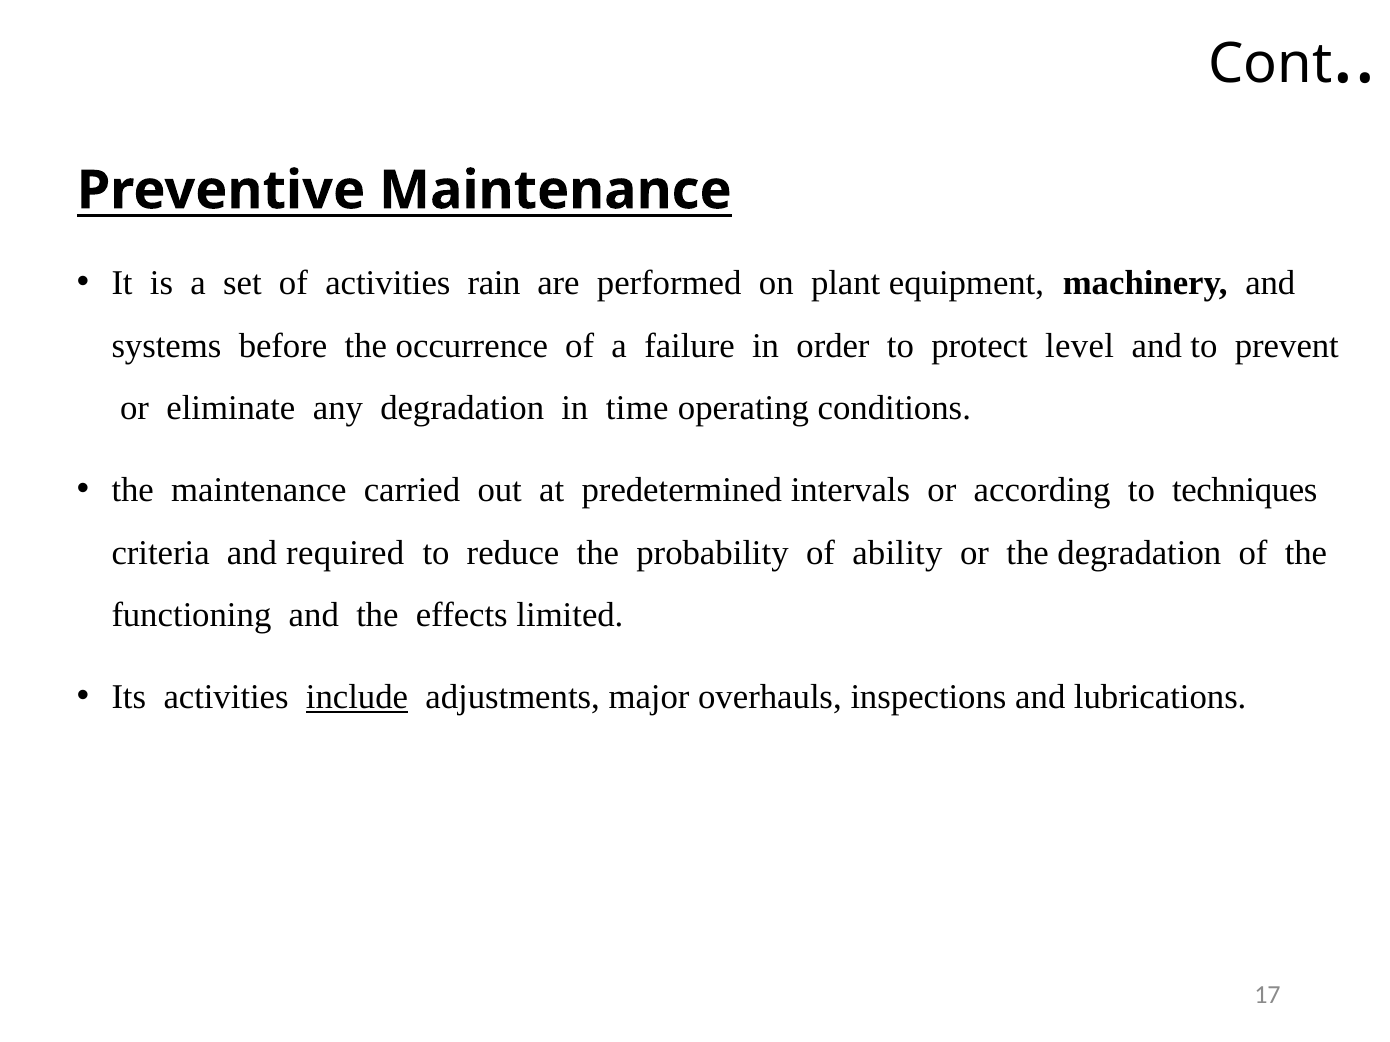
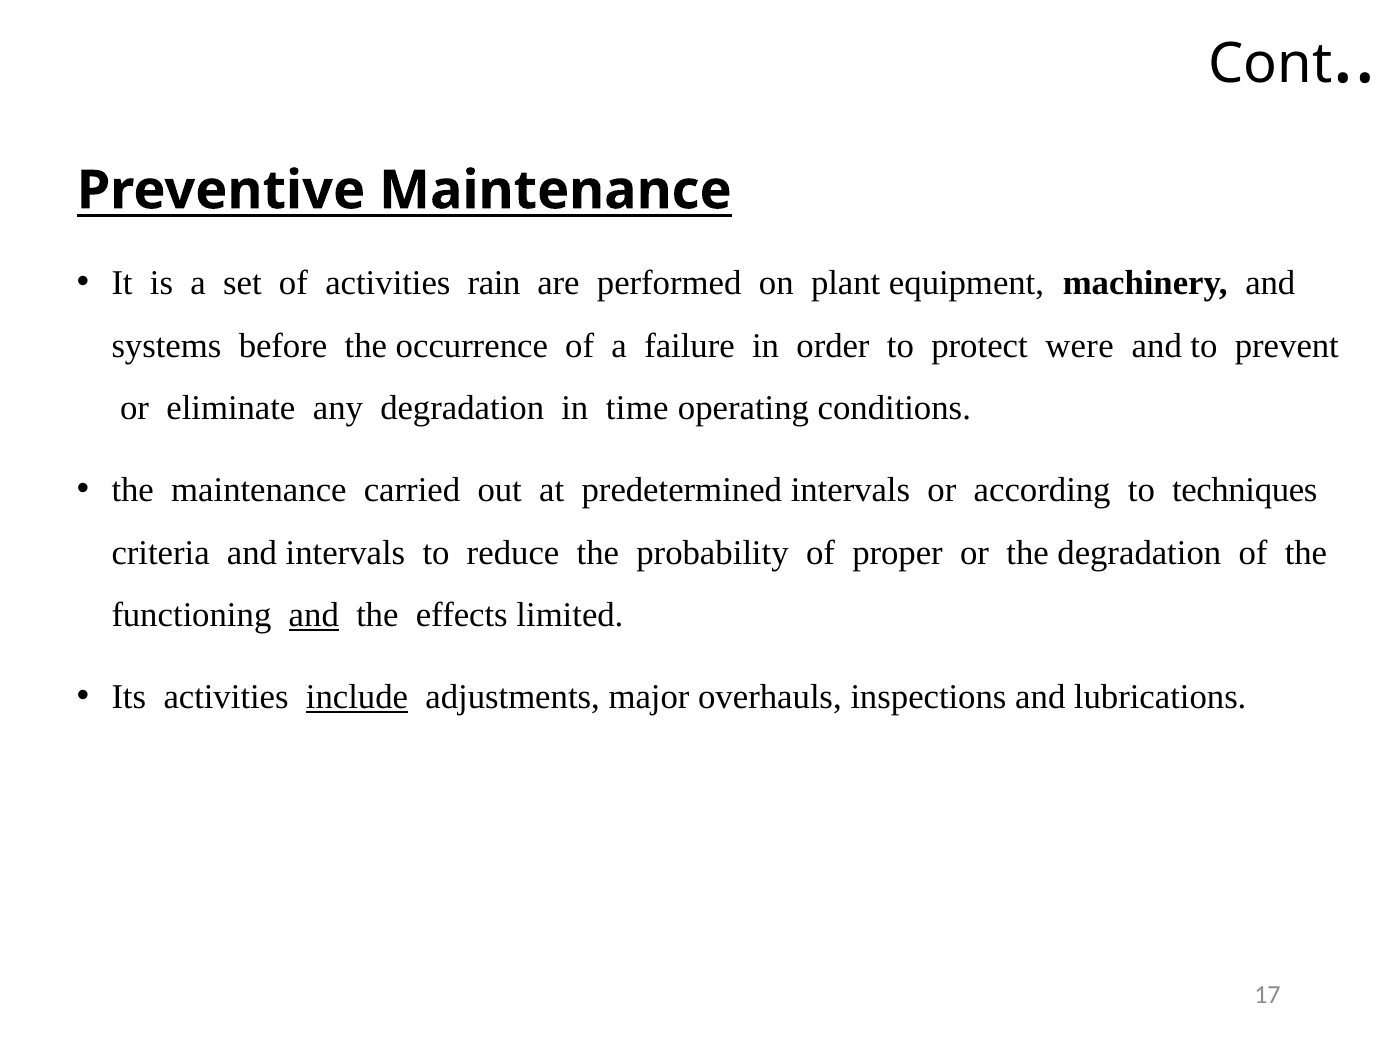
level: level -> were (1080, 346)
and required: required -> intervals (345, 553)
ability: ability -> proper (898, 553)
and underline: none -> present (314, 616)
